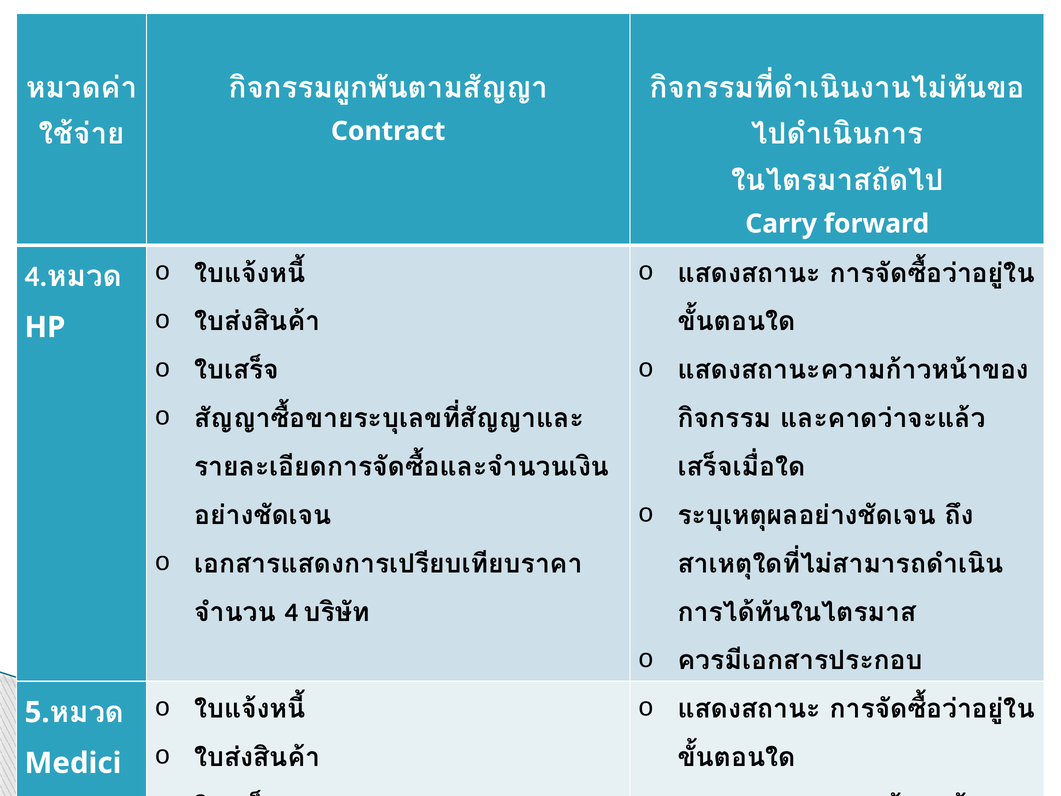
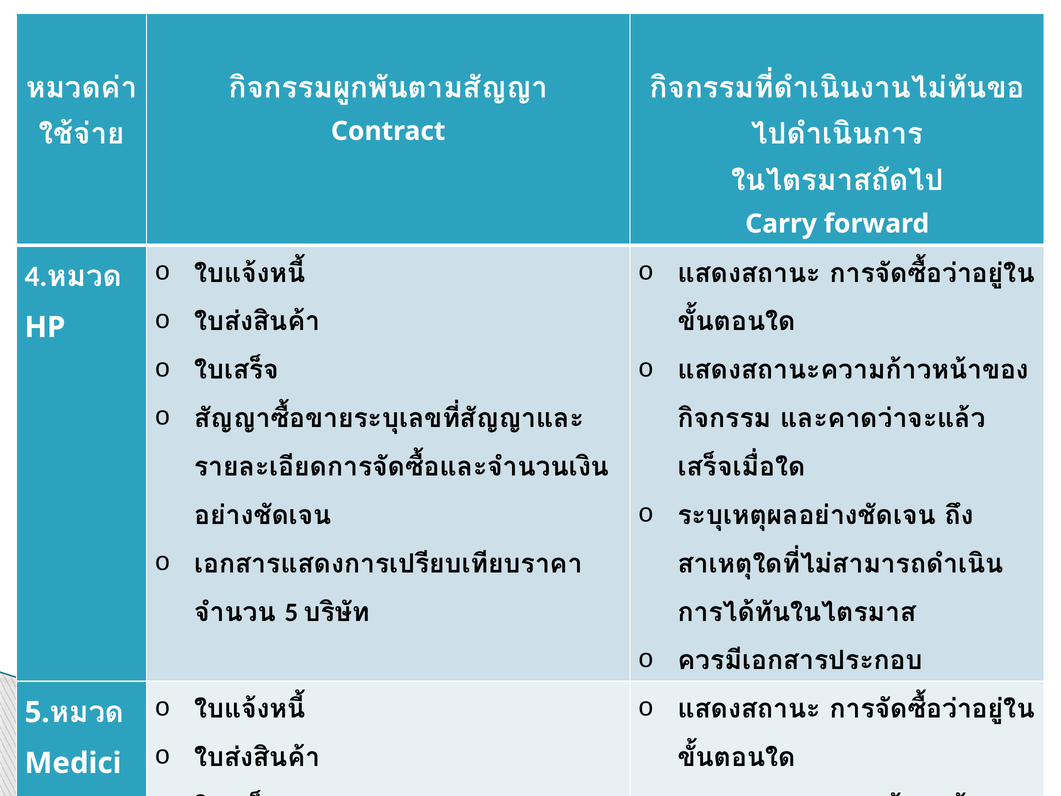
4: 4 -> 5 (291, 612)
